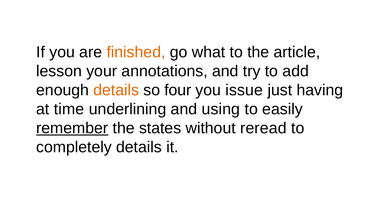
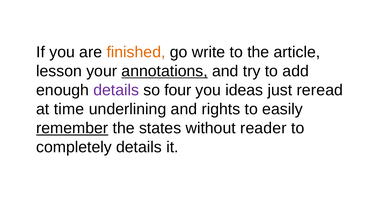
what: what -> write (209, 52)
annotations underline: none -> present (165, 71)
details colour: orange -> purple (116, 90)
issue: issue -> ideas (244, 90)
having: having -> reread (320, 90)
using: using -> rights (221, 109)
reread: reread -> reader (263, 128)
